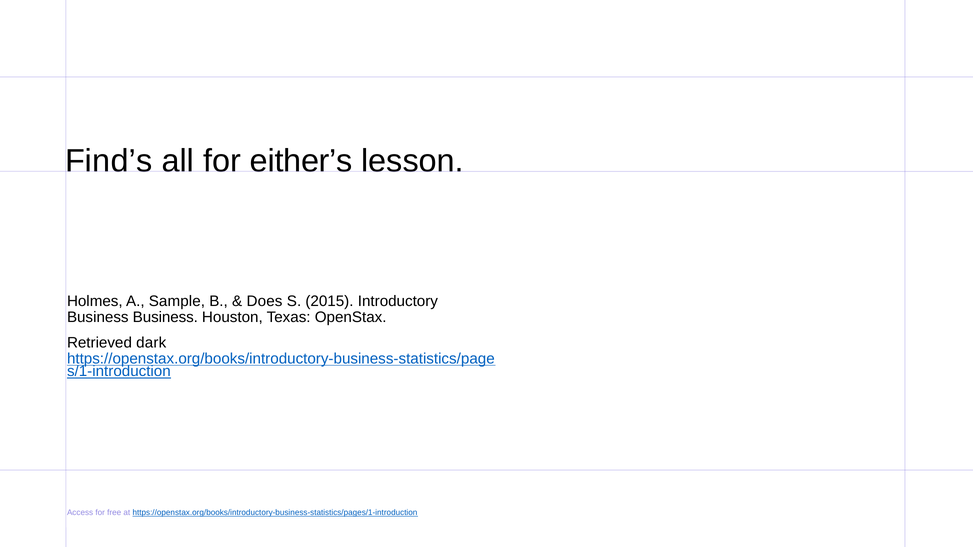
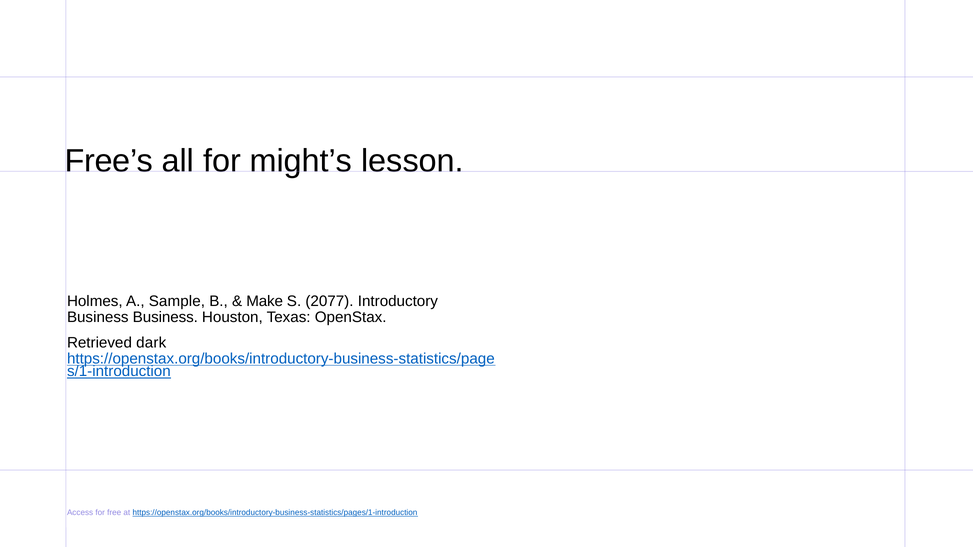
Find’s: Find’s -> Free’s (109, 161)
either’s: either’s -> might’s (301, 161)
Does: Does -> Make (265, 302)
2015: 2015 -> 2077 (329, 302)
